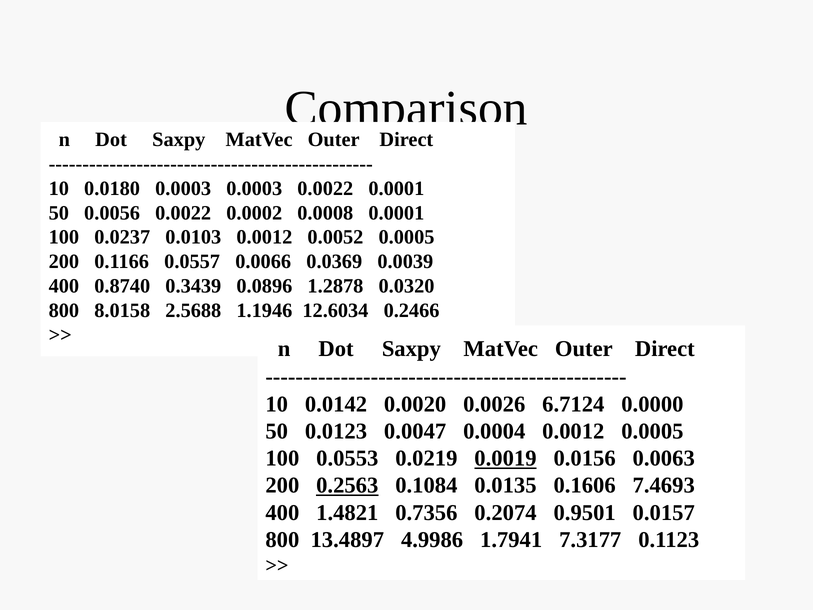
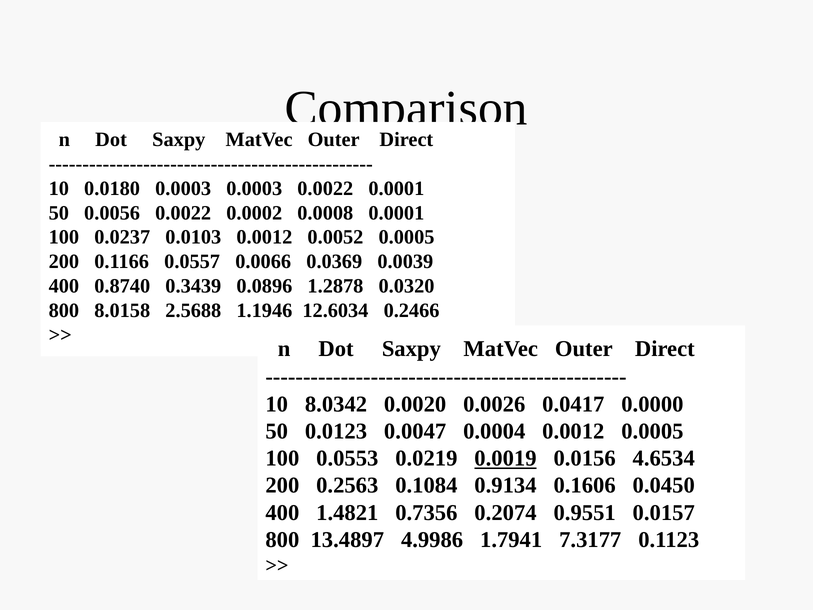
0.0142: 0.0142 -> 8.0342 (336, 404)
6.7124: 6.7124 -> 0.0417 (573, 404)
0.0063: 0.0063 -> 4.6534 (664, 458)
0.2563 underline: present -> none (347, 485)
0.0135: 0.0135 -> 0.9134 (505, 485)
7.4693: 7.4693 -> 0.0450 (664, 485)
0.9501: 0.9501 -> 0.9551 (585, 512)
